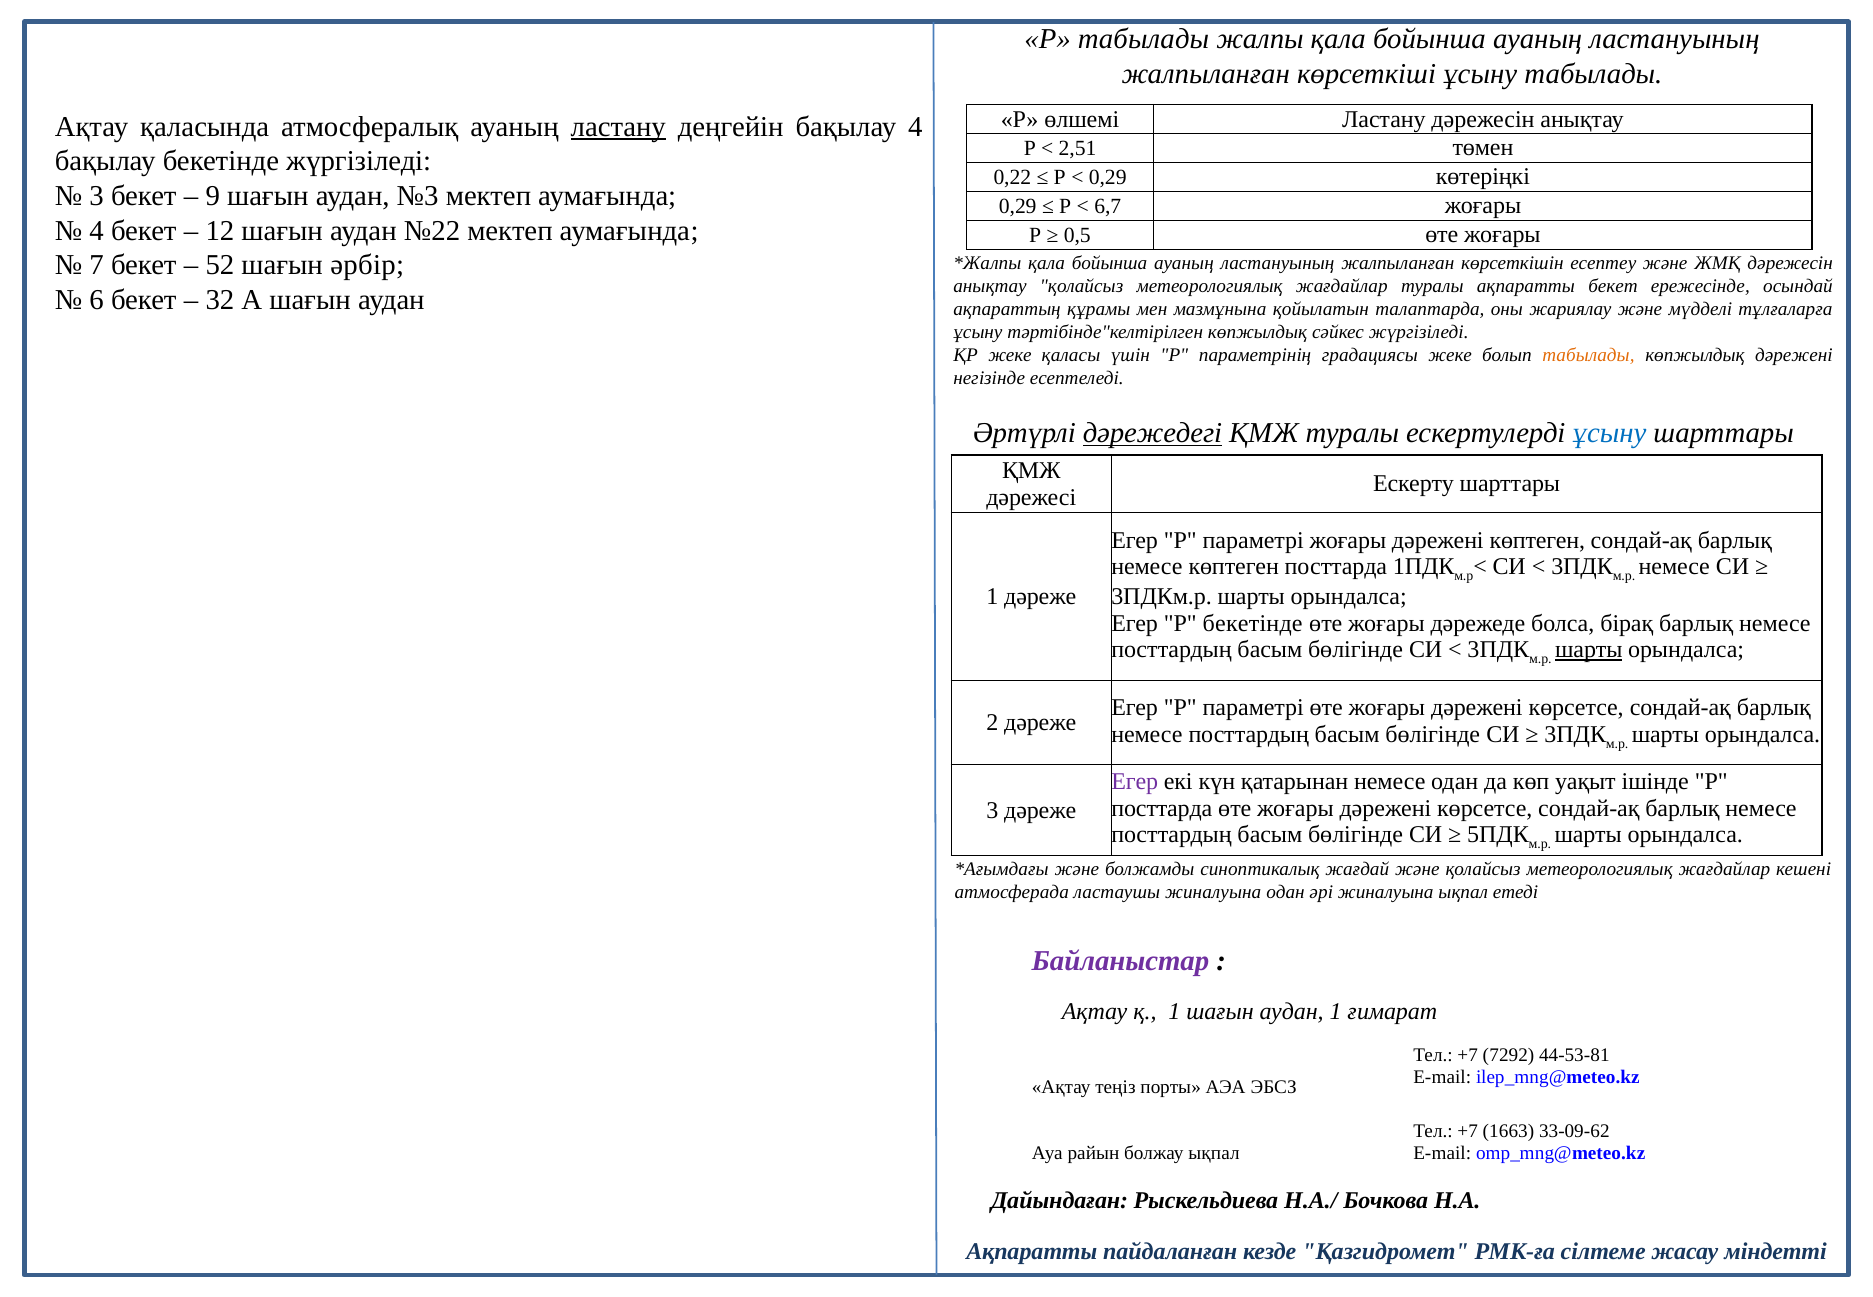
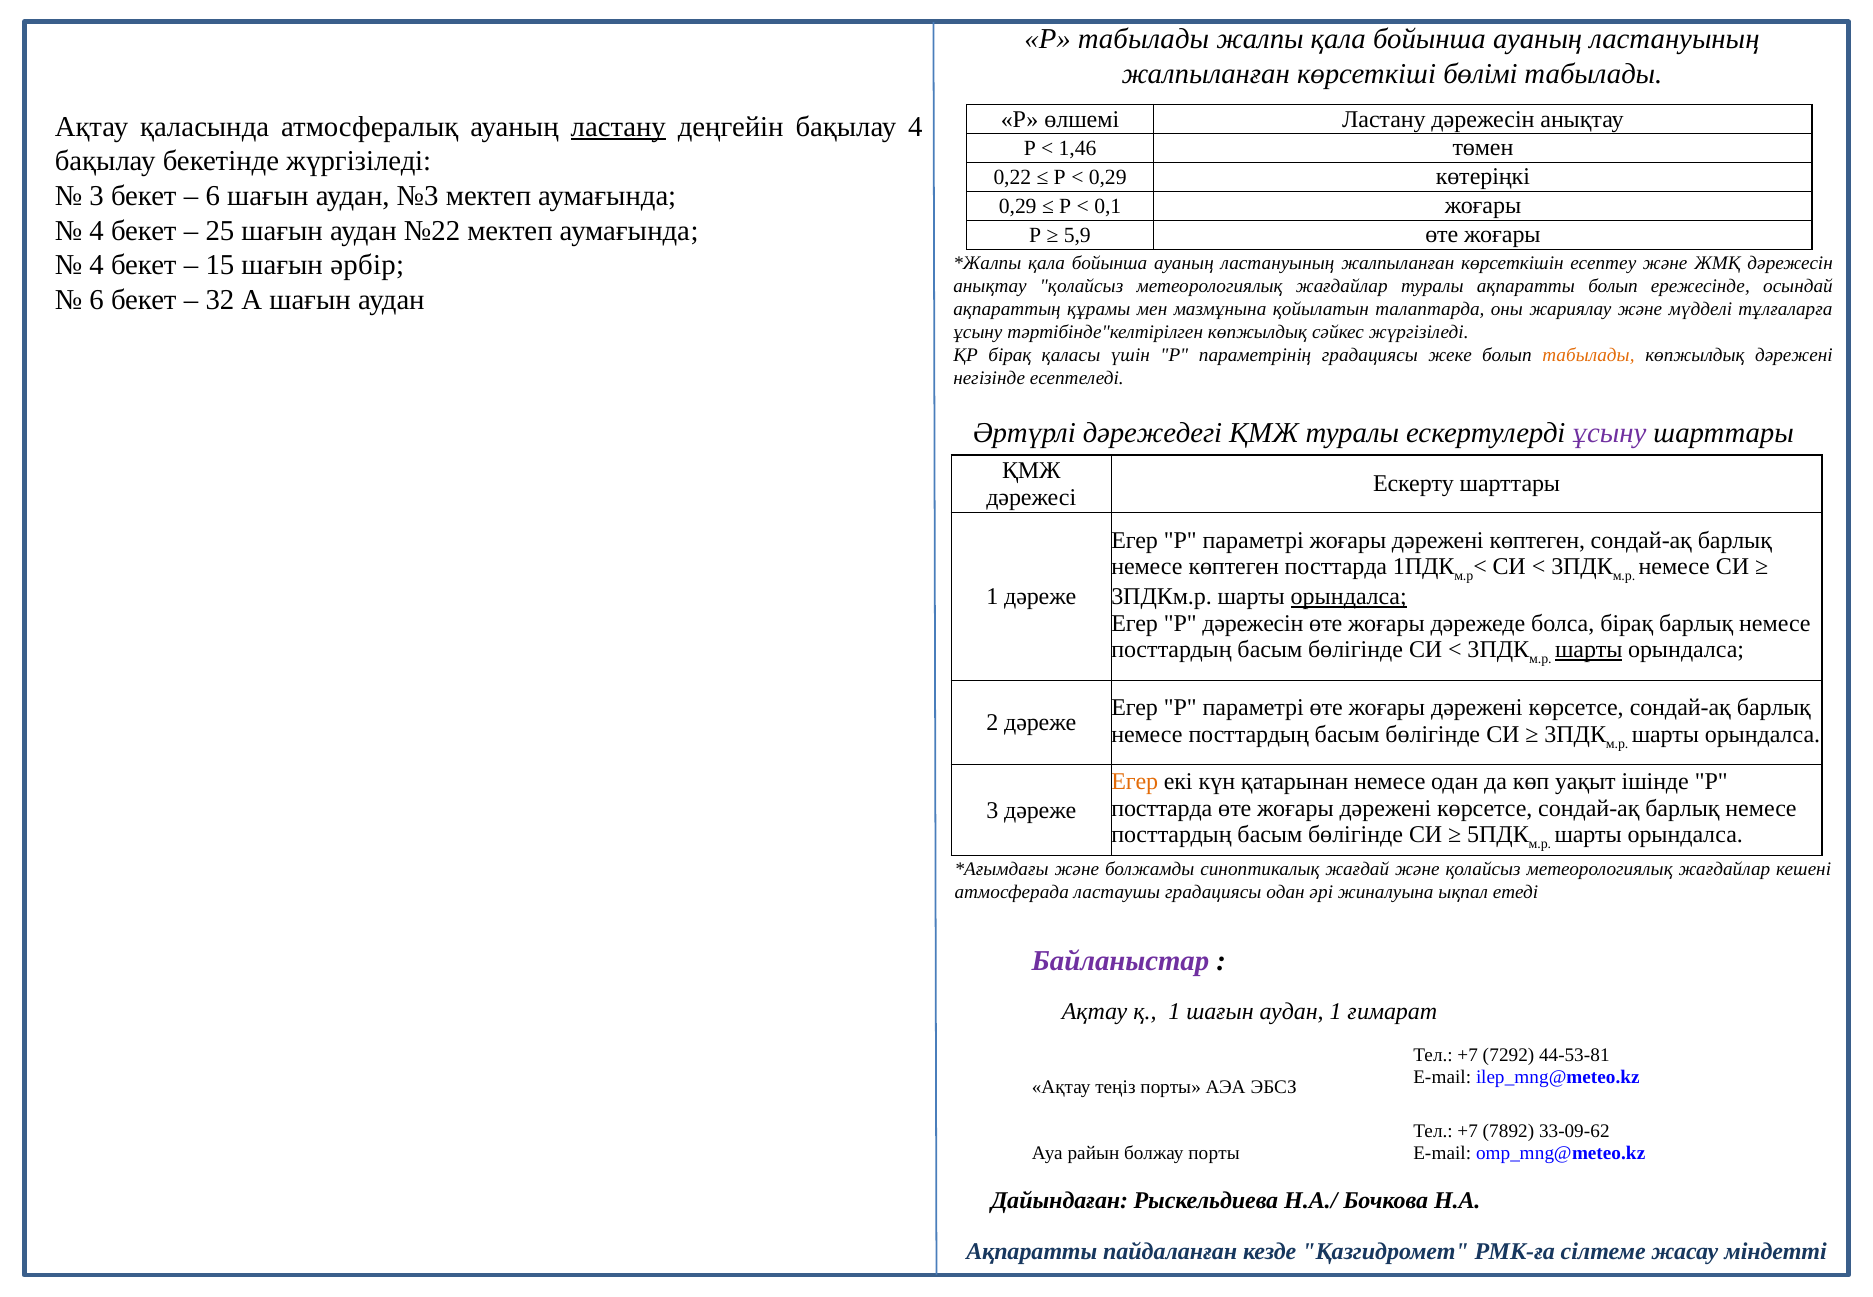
көрсеткіші ұсыну: ұсыну -> бөлімі (1480, 74)
2,51: 2,51 -> 1,46 (1078, 148)
9: 9 -> 6 (213, 196)
6,7: 6,7 -> 0,1 (1108, 206)
12: 12 -> 25 (220, 231)
0,5: 0,5 -> 5,9 (1077, 235)
7: 7 -> 4 (97, 265)
52: 52 -> 15 (220, 265)
ақпаратты бекет: бекет -> болып (1613, 286)
ҚР жеке: жеке -> бірақ (1010, 355)
дәрежедегі underline: present -> none (1152, 433)
ұсыну colour: blue -> purple (1610, 433)
орындалса underline: none -> present (1349, 597)
P бекетінде: бекетінде -> дәрежесін (1253, 623)
Егер colour: purple -> orange (1135, 782)
ластаушы жиналуына: жиналуына -> градациясы (1213, 892)
1663: 1663 -> 7892 (1508, 1131)
болжау ықпал: ықпал -> порты (1214, 1152)
